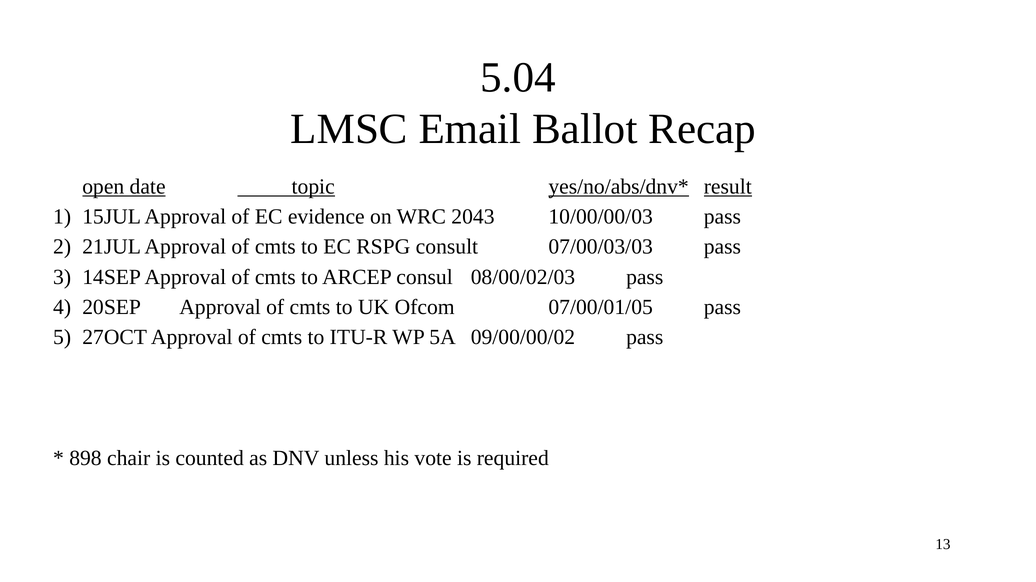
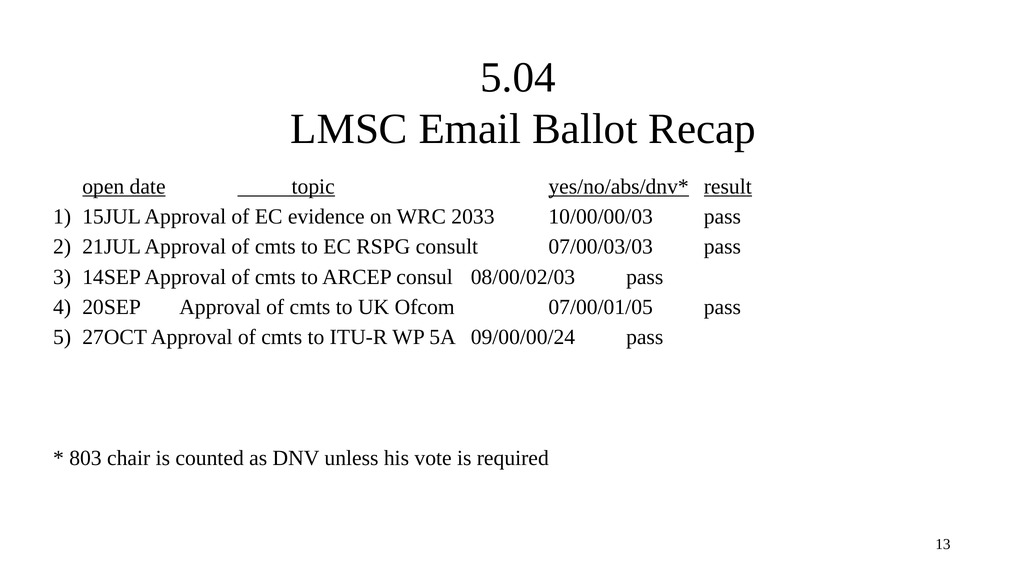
2043: 2043 -> 2033 (473, 217)
09/00/00/02: 09/00/00/02 -> 09/00/00/24 (523, 338)
898: 898 -> 803 (85, 459)
